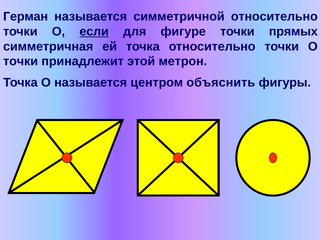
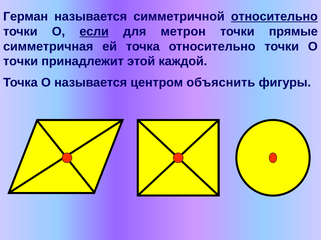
относительно underline: none -> present (274, 17)
фигуре: фигуре -> метрон (183, 32)
прямых: прямых -> прямые (293, 32)
метрон: метрон -> каждой (183, 62)
